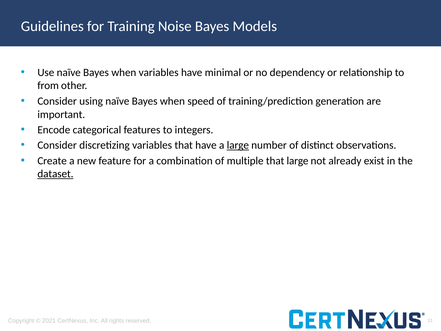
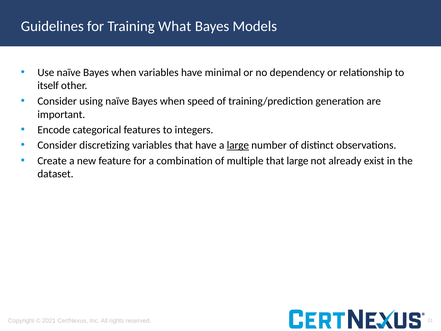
Noise: Noise -> What (175, 26)
from: from -> itself (48, 86)
dataset underline: present -> none (55, 174)
